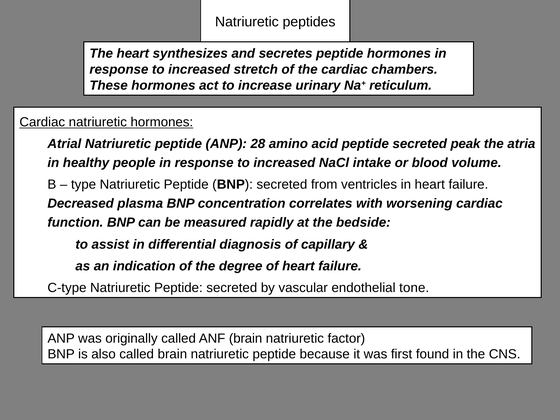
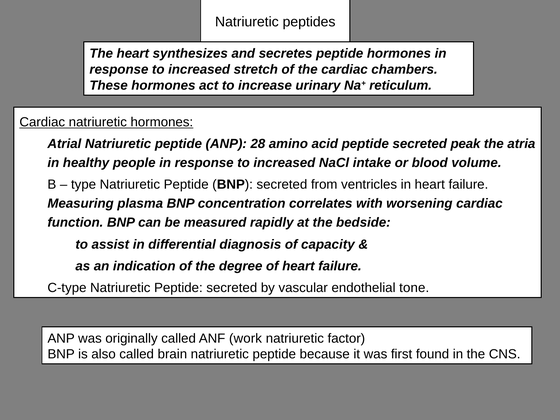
Decreased: Decreased -> Measuring (81, 204)
capillary: capillary -> capacity (328, 244)
ANF brain: brain -> work (246, 338)
